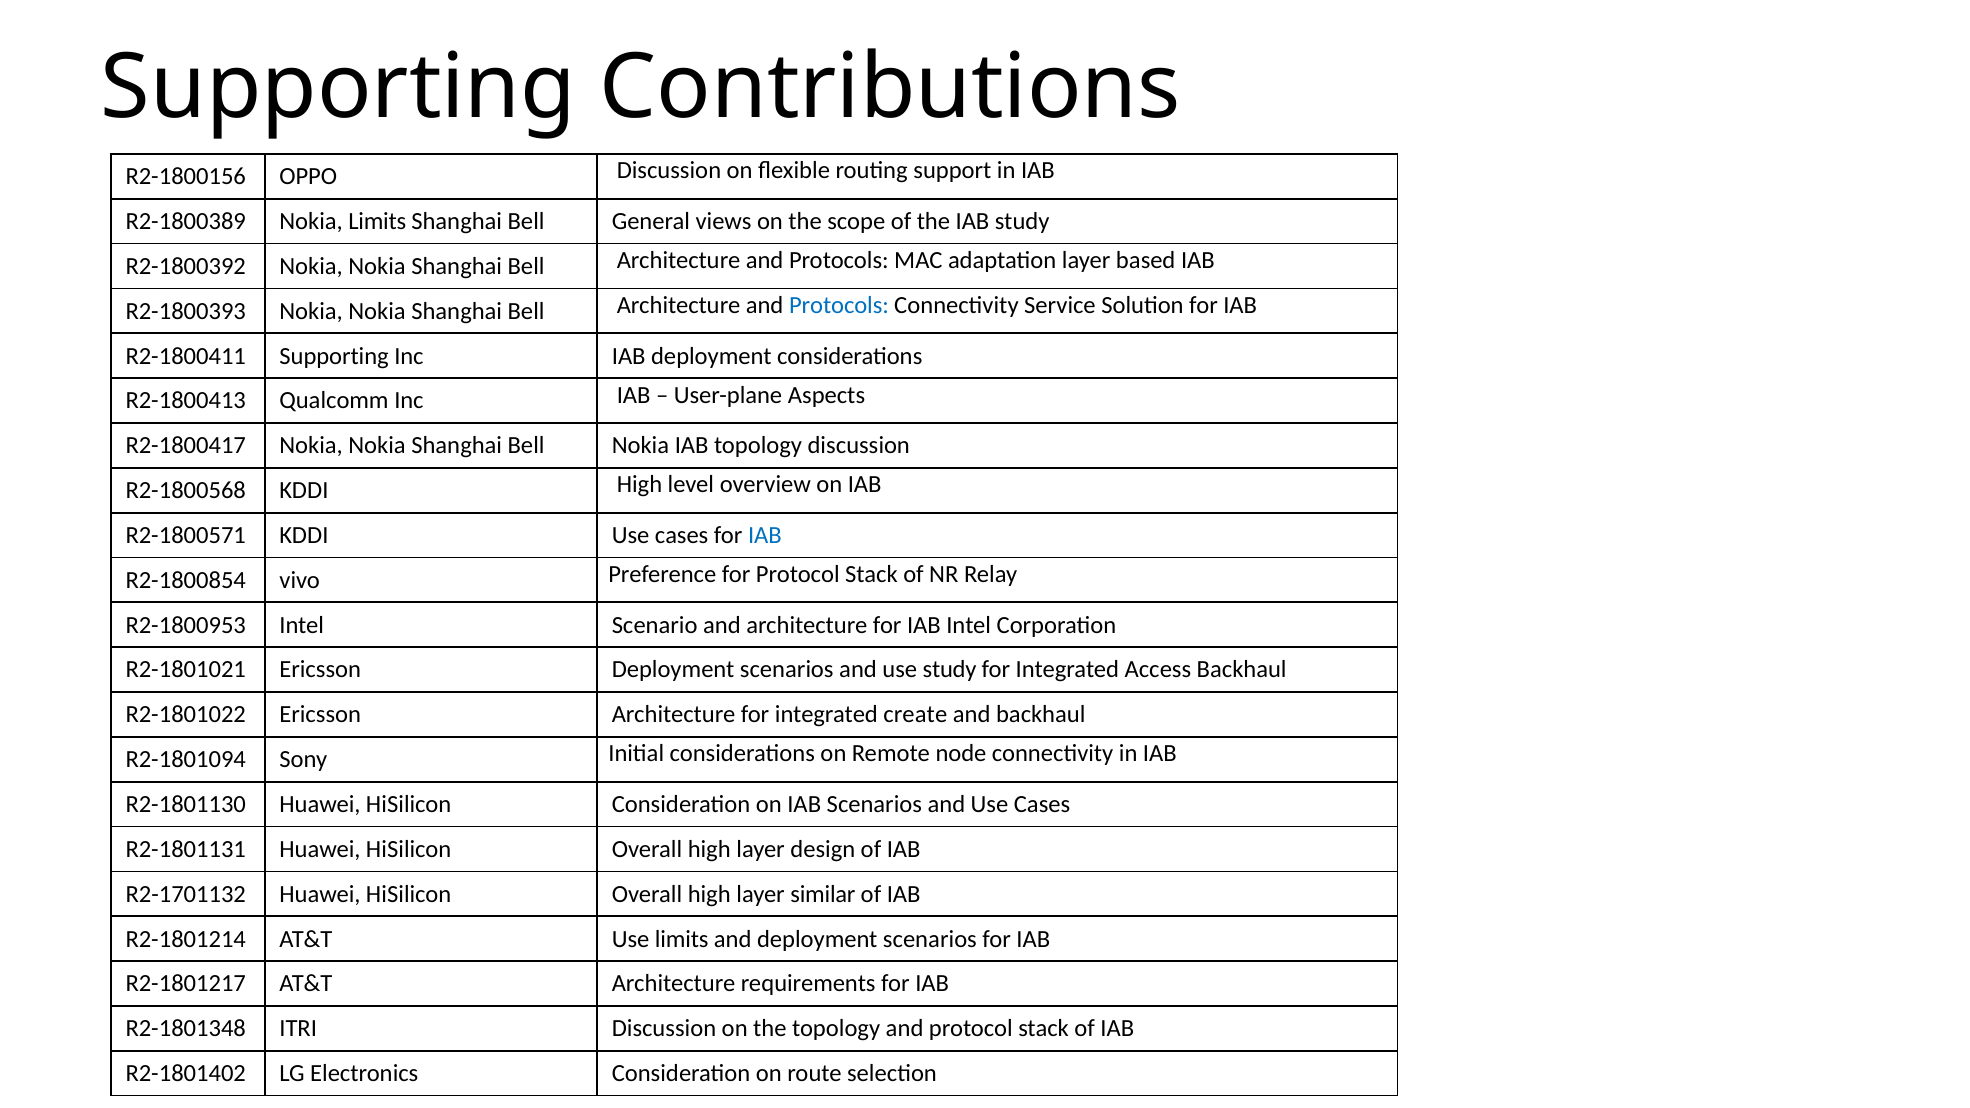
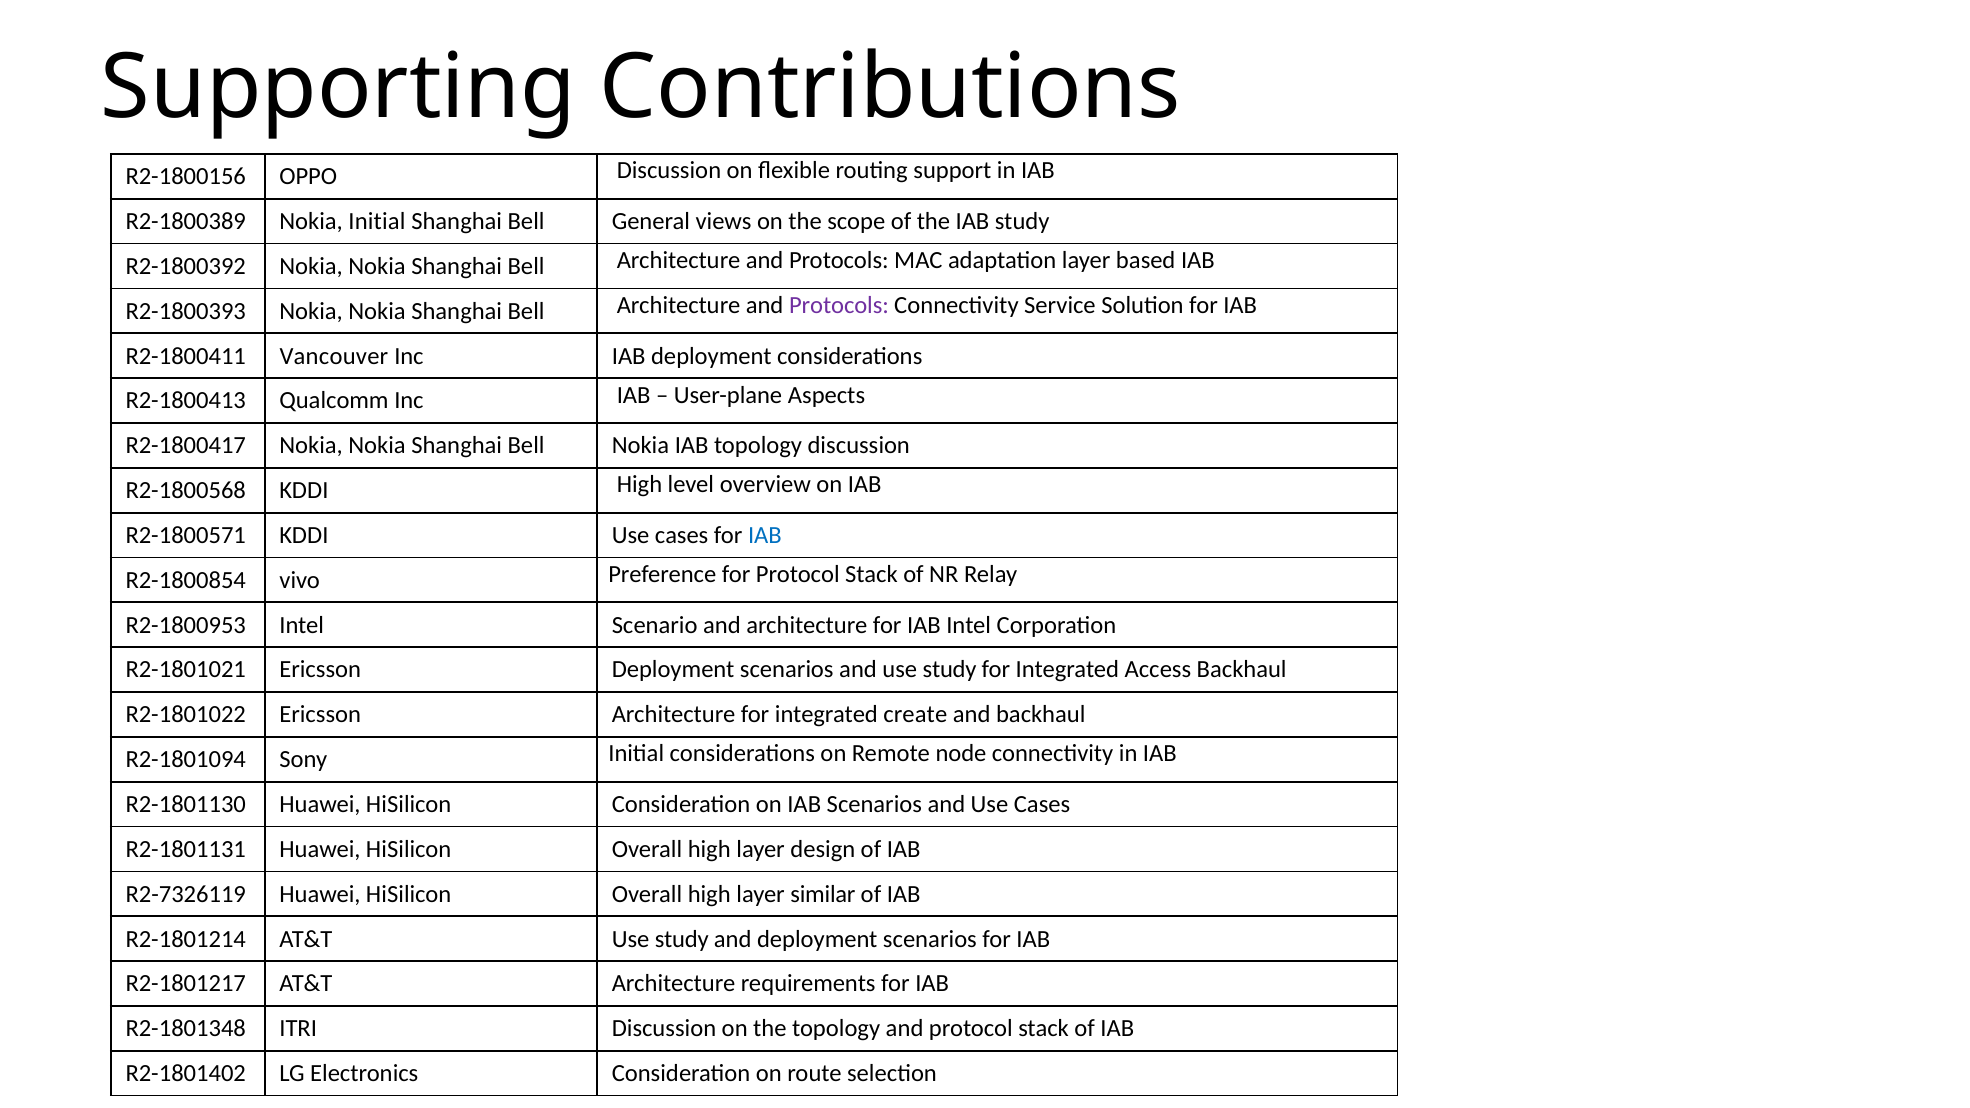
Nokia Limits: Limits -> Initial (377, 221)
Protocols colour: blue -> purple (839, 305)
R2-1800411 Supporting: Supporting -> Vancouver (334, 356)
R2-1701132: R2-1701132 -> R2-7326119 (186, 894)
AT&T Use limits: limits -> study (682, 939)
